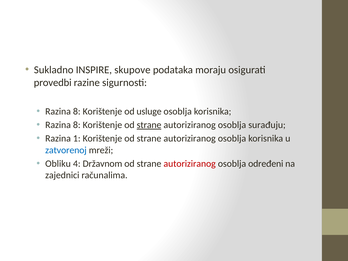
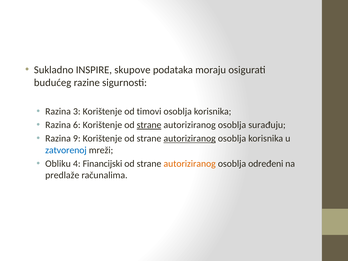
provedbi: provedbi -> budućeg (53, 83)
8: 8 -> 3 (77, 111)
usluge: usluge -> timovi (149, 111)
8: 8 -> 6 (77, 125)
1: 1 -> 9 (77, 139)
autoriziranog underline: none -> present (190, 139)
Državnom: Državnom -> Financijski (102, 164)
autoriziranog colour: red -> orange (190, 164)
zajednici: zajednici -> predlaže (62, 175)
